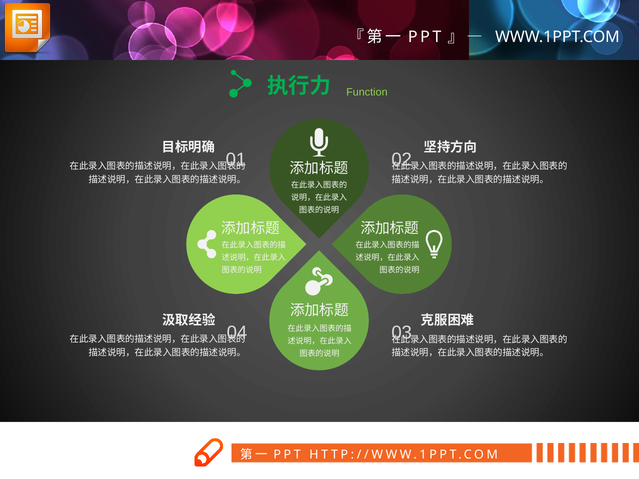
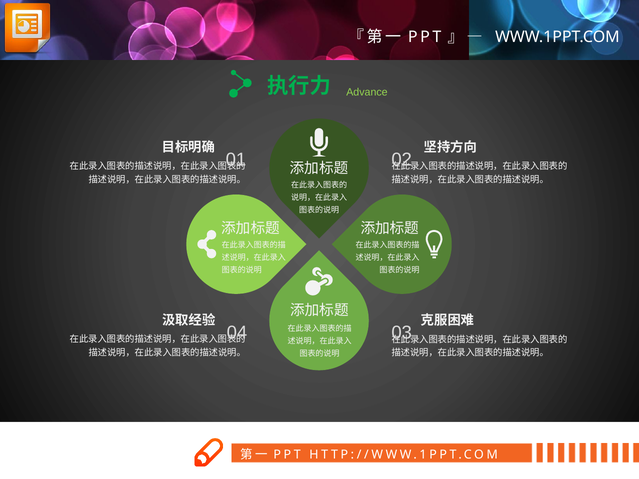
Function: Function -> Advance (367, 92)
